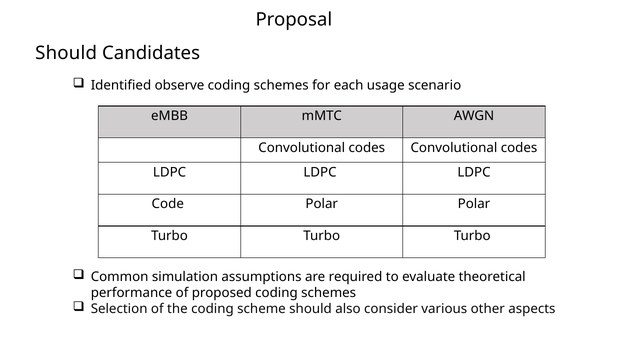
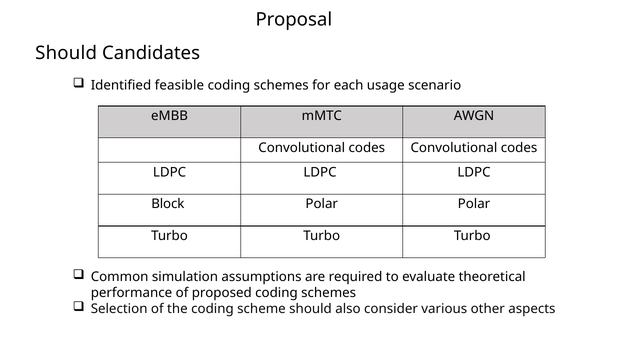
observe: observe -> feasible (179, 86)
Code: Code -> Block (168, 204)
